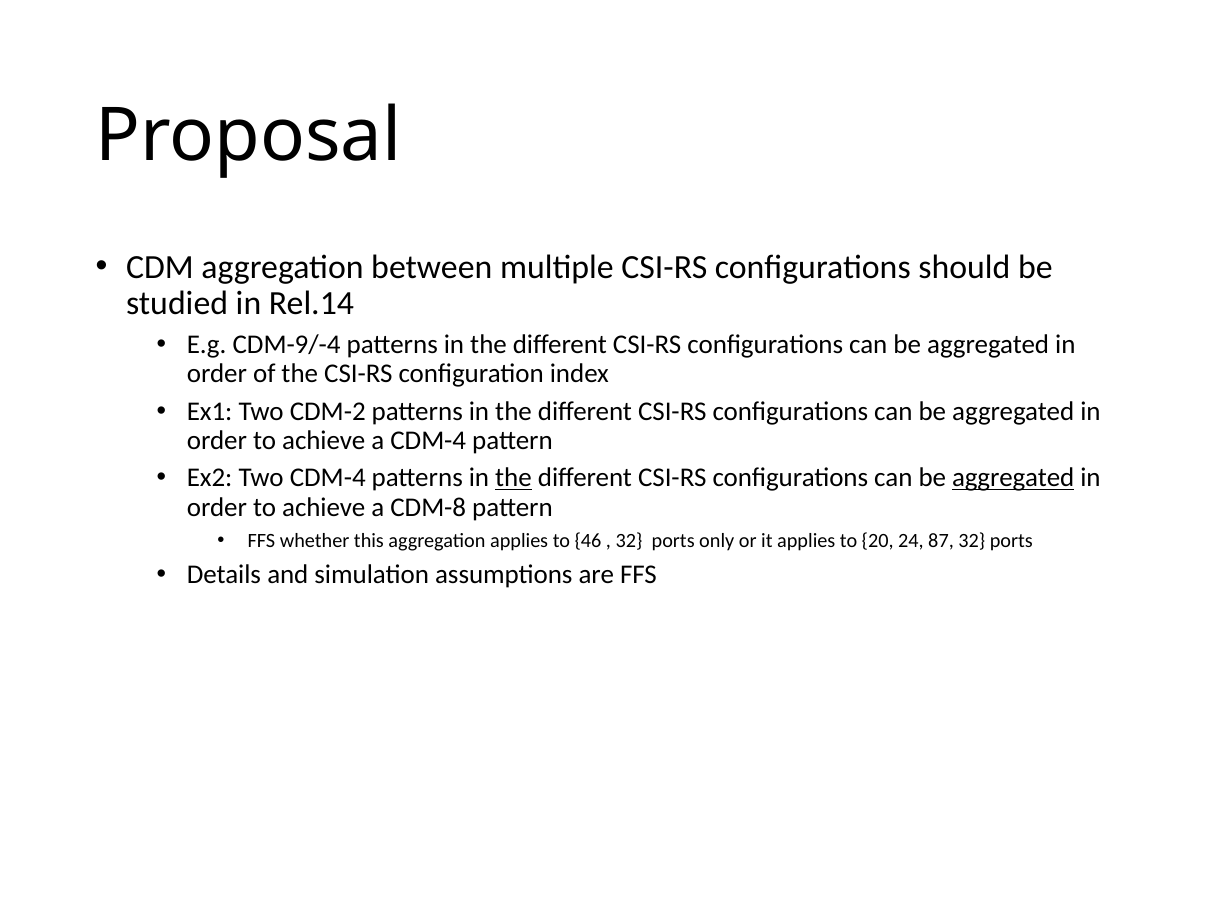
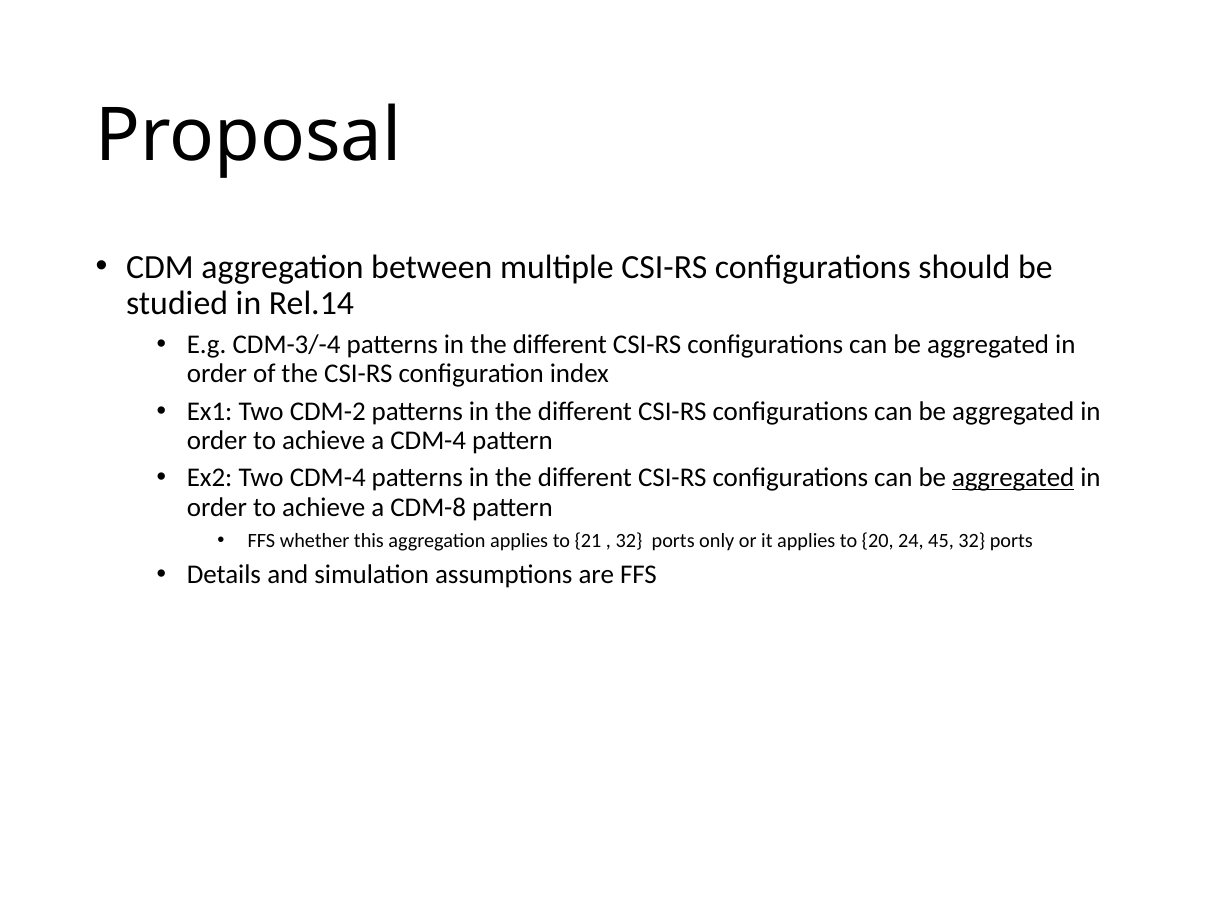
CDM-9/-4: CDM-9/-4 -> CDM-3/-4 (287, 345)
the underline: present -> none (514, 478)
46: 46 -> 21 (588, 541)
87: 87 -> 45 (941, 541)
